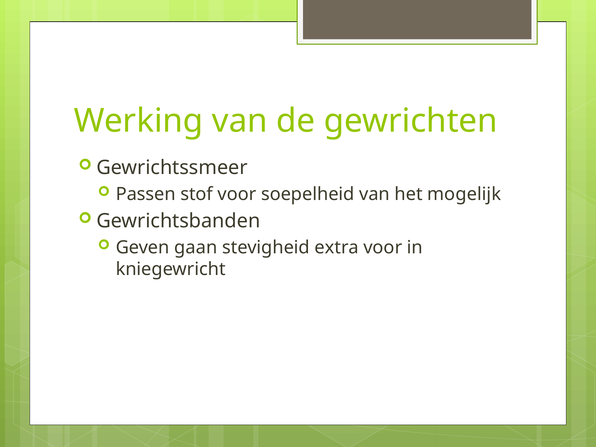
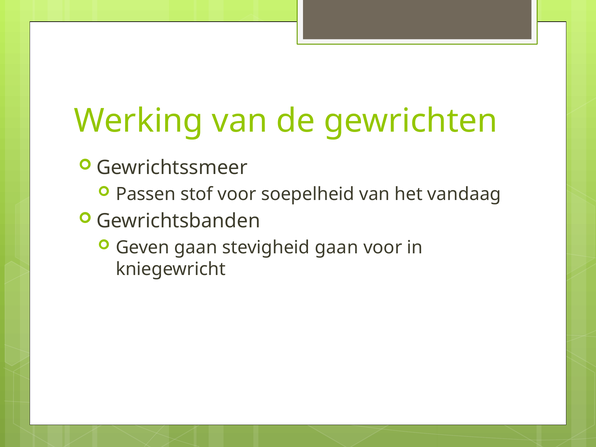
mogelijk: mogelijk -> vandaag (464, 194)
stevigheid extra: extra -> gaan (337, 247)
